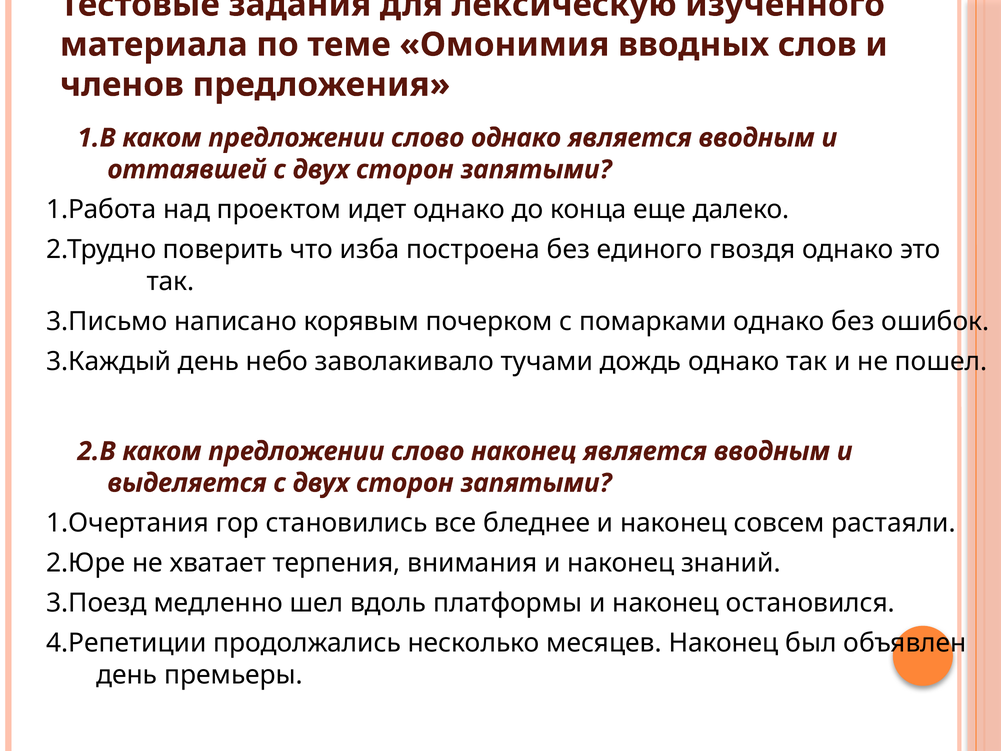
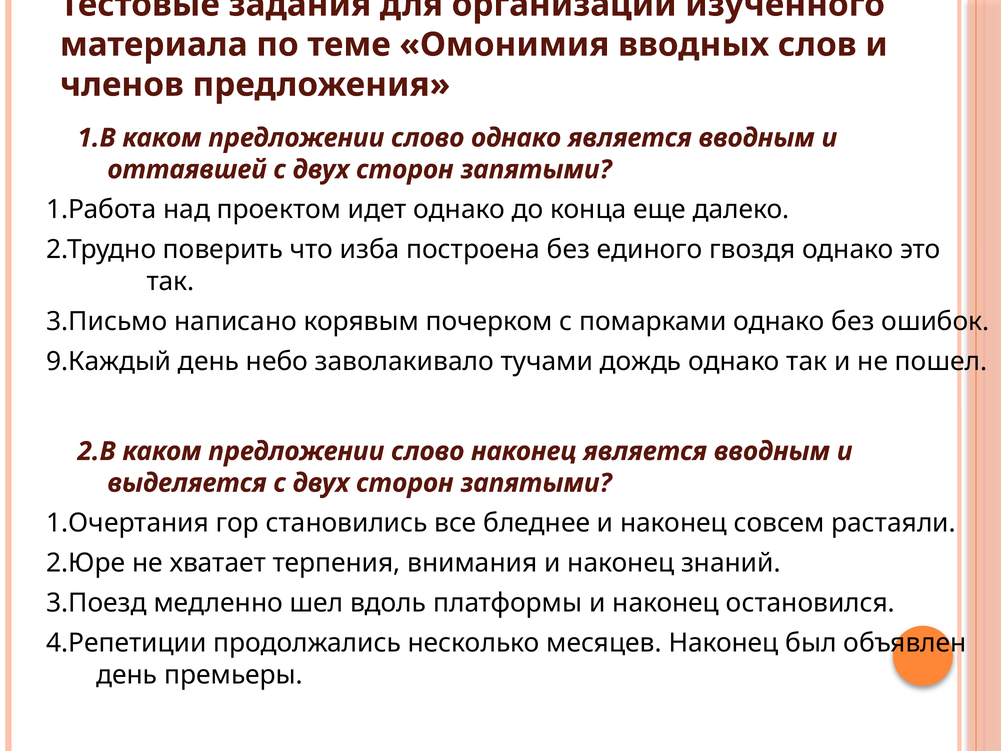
лексическую: лексическую -> организации (564, 5)
3.Каждый: 3.Каждый -> 9.Каждый (109, 361)
